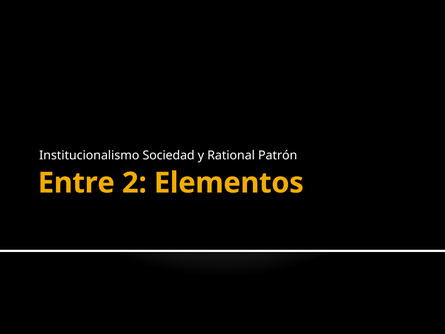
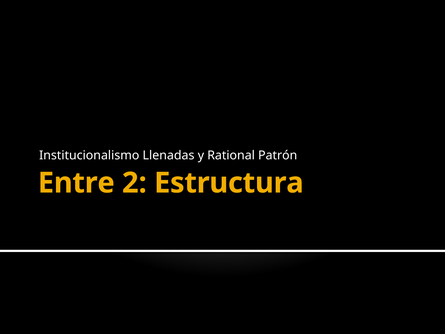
Sociedad: Sociedad -> Llenadas (169, 155)
Elementos: Elementos -> Estructura (229, 183)
